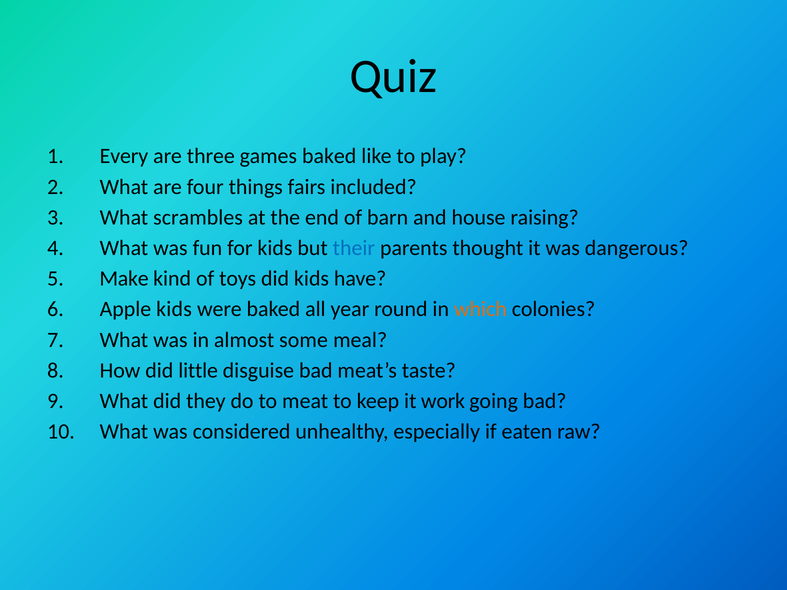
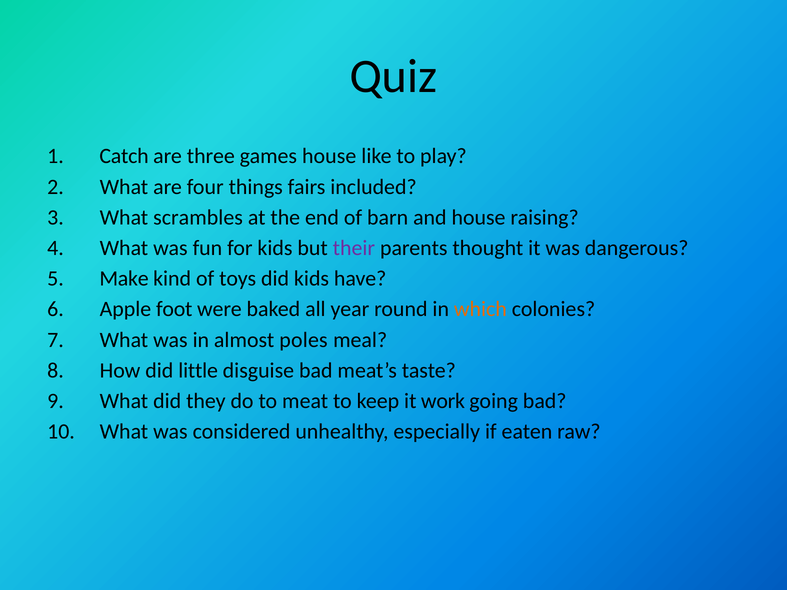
Every: Every -> Catch (124, 156)
games baked: baked -> house (329, 156)
their colour: blue -> purple (354, 248)
Apple kids: kids -> foot (174, 309)
some: some -> poles (304, 340)
